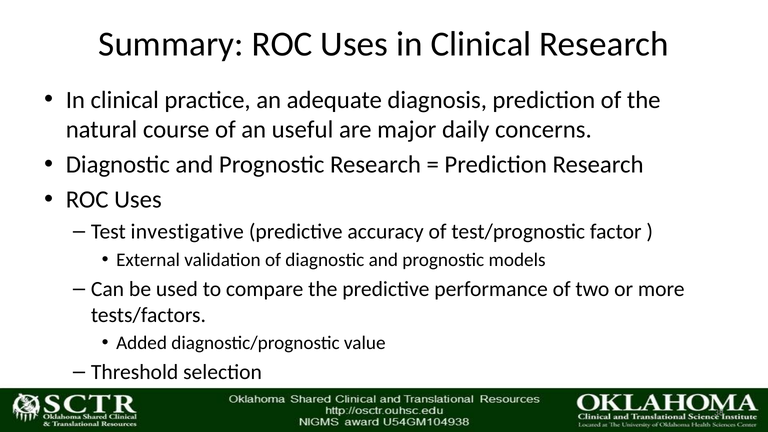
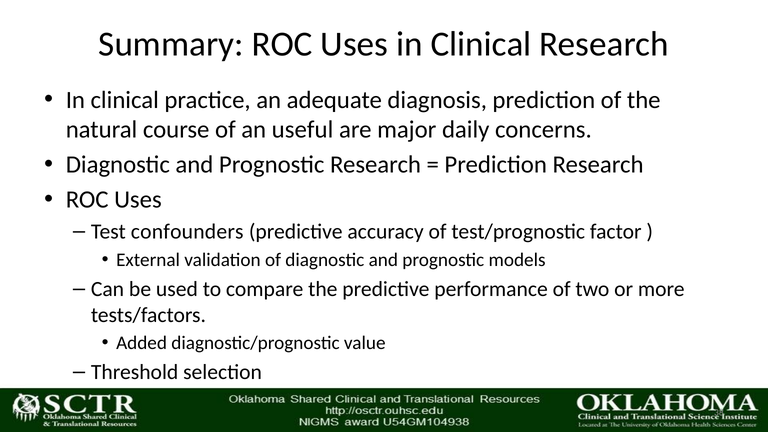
investigative: investigative -> confounders (187, 232)
